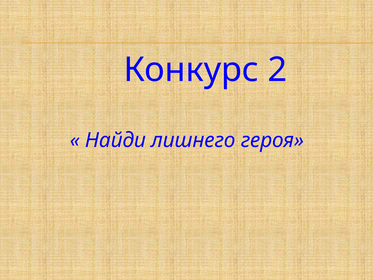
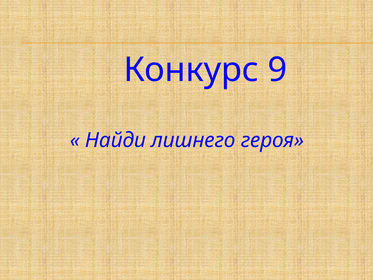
2: 2 -> 9 (277, 70)
